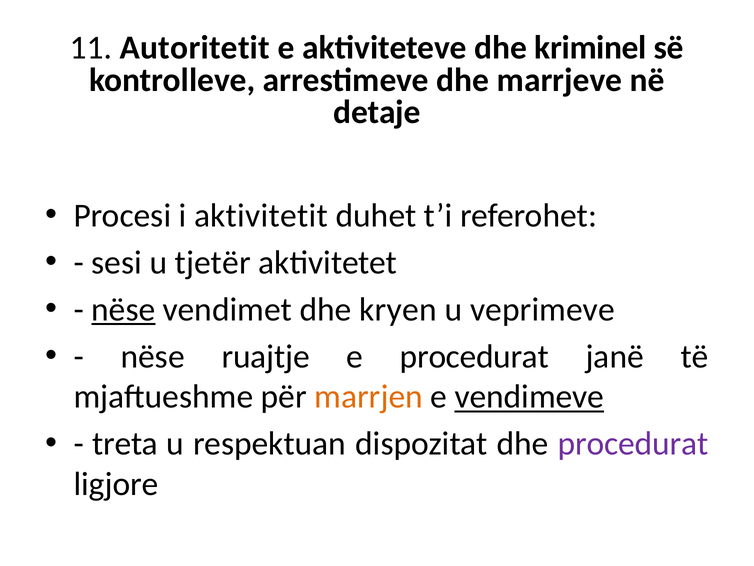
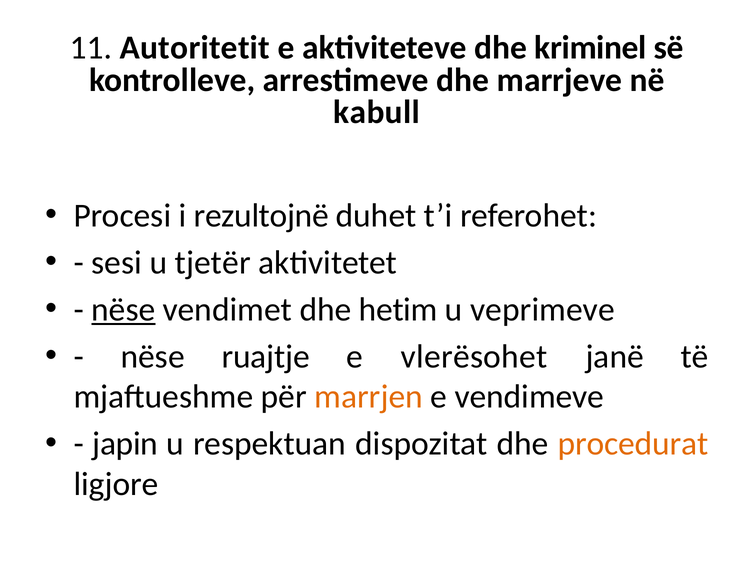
detaje: detaje -> kabull (377, 112)
aktivitetit: aktivitetit -> rezultojnë (261, 215)
kryen: kryen -> hetim (398, 309)
e procedurat: procedurat -> vlerësohet (474, 356)
vendimeve underline: present -> none (529, 396)
treta: treta -> japin (125, 443)
procedurat colour: purple -> orange (633, 443)
